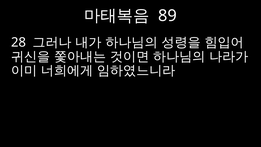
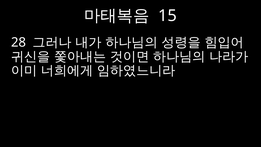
89: 89 -> 15 (168, 16)
